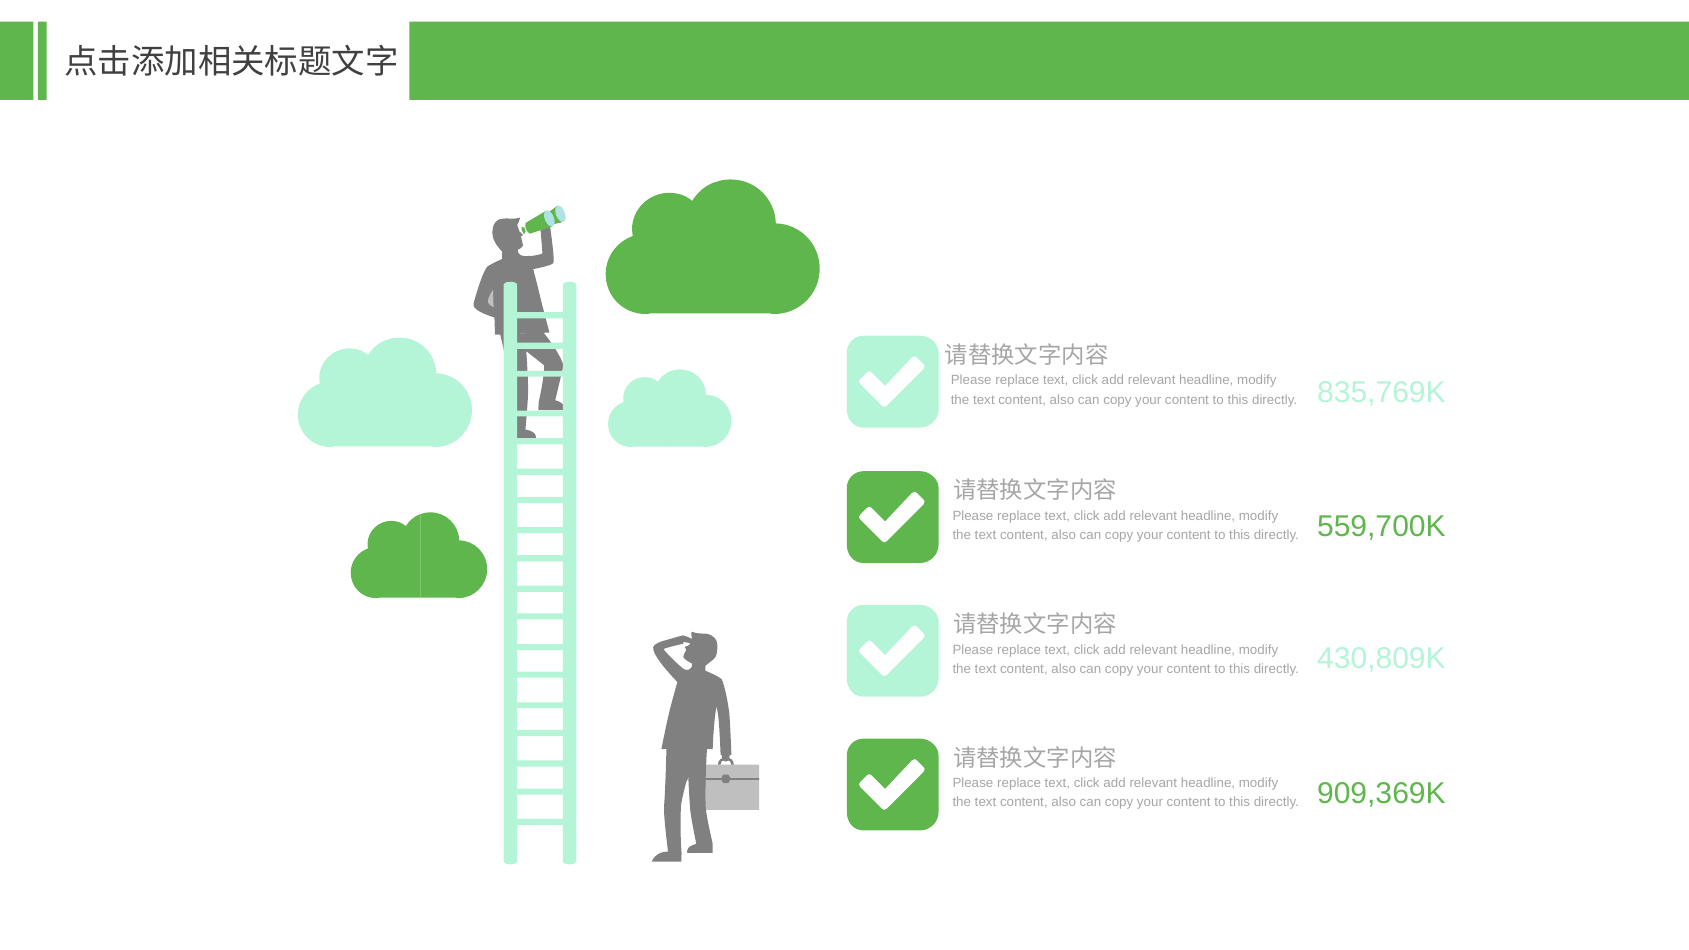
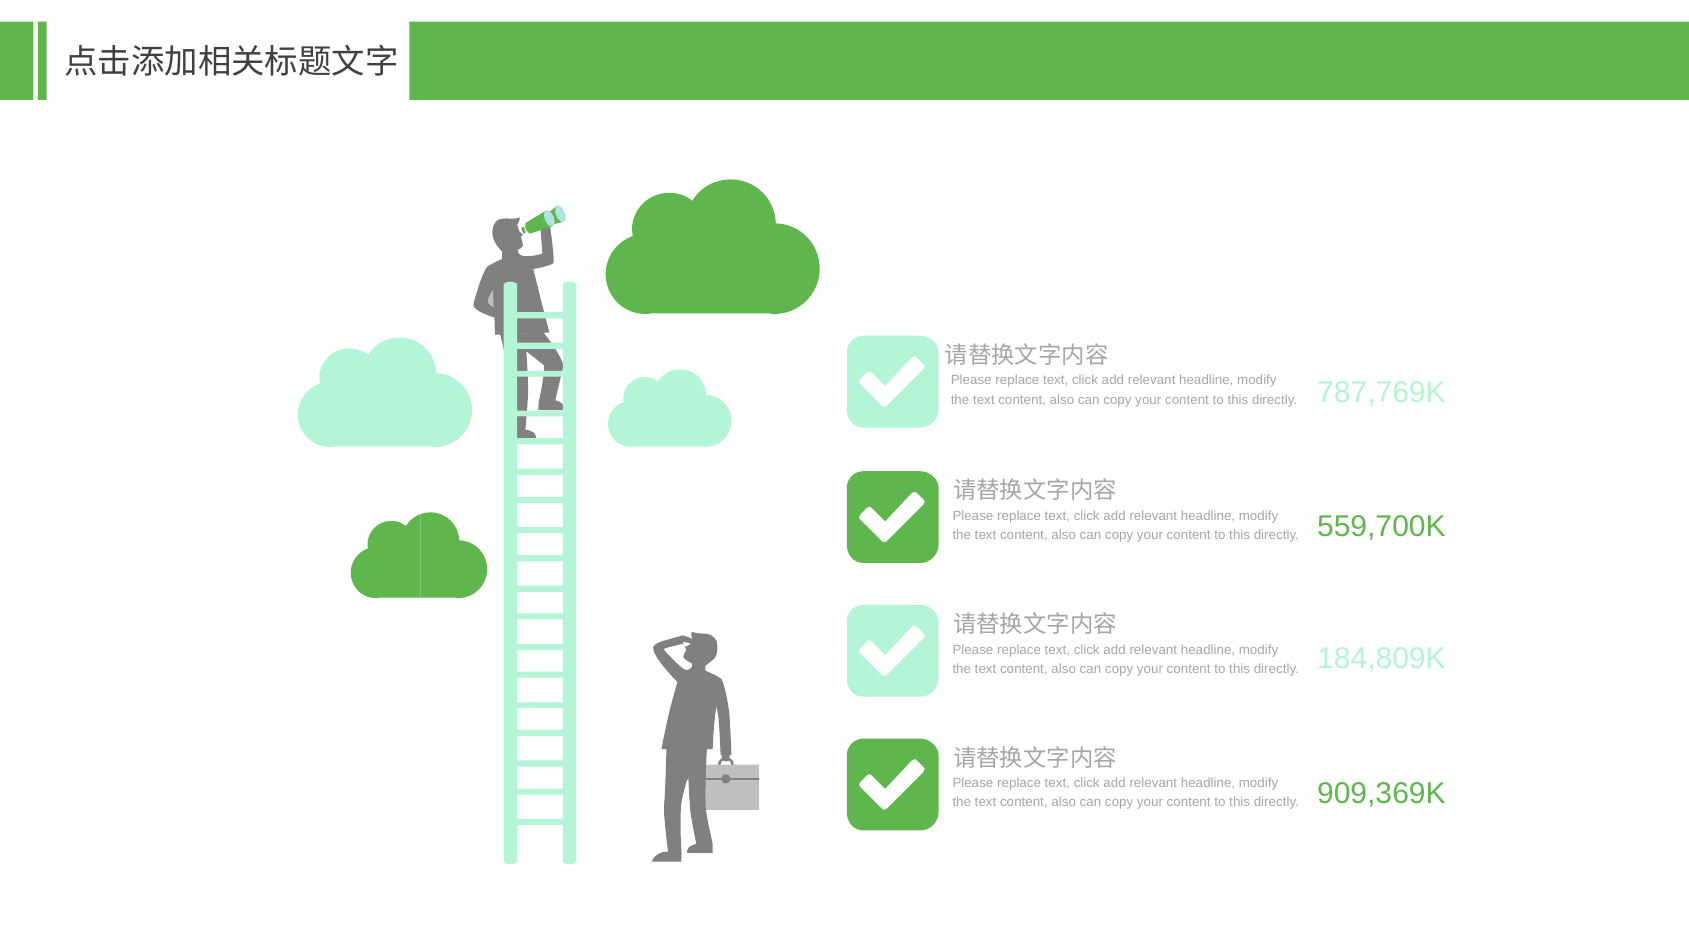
835,769K: 835,769K -> 787,769K (1381, 393)
430,809K: 430,809K -> 184,809K (1381, 658)
